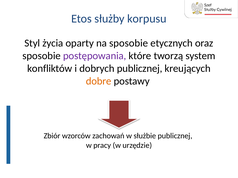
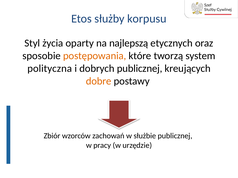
na sposobie: sposobie -> najlepszą (129, 43)
postępowania colour: purple -> orange (95, 56)
konfliktów: konfliktów -> polityczna (50, 69)
